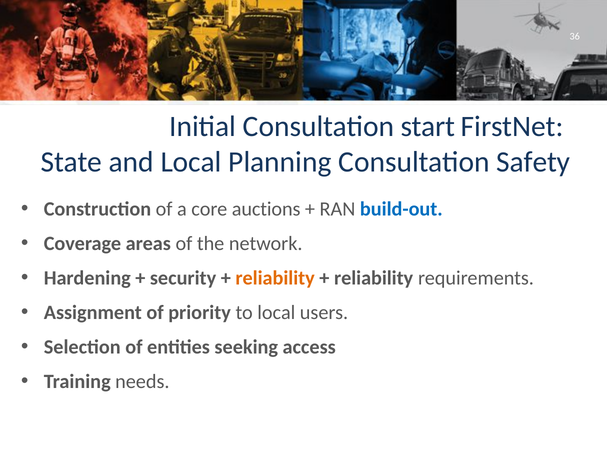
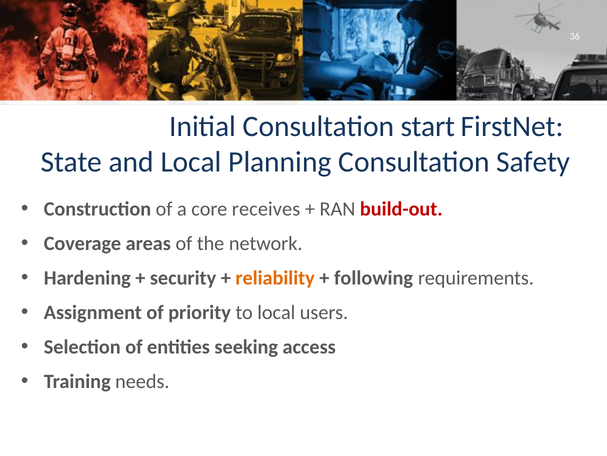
auctions: auctions -> receives (266, 209)
build-out colour: blue -> red (401, 209)
reliability: reliability -> following (374, 278)
